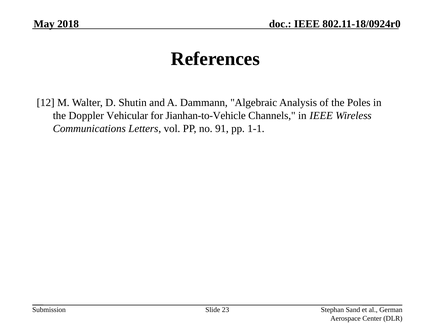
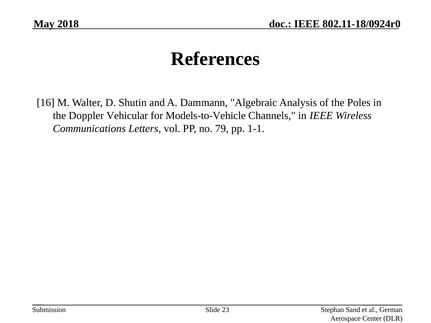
12: 12 -> 16 (46, 103)
Jianhan-to-Vehicle: Jianhan-to-Vehicle -> Models-to-Vehicle (206, 116)
91: 91 -> 79 (222, 129)
